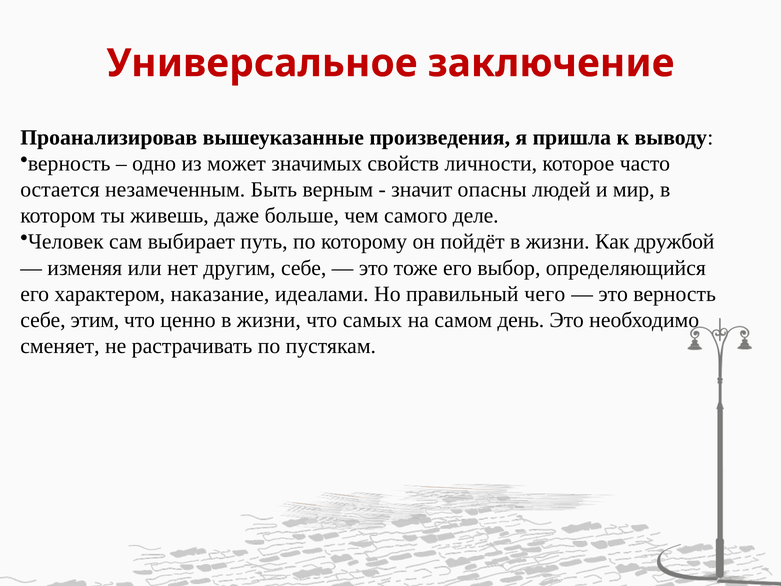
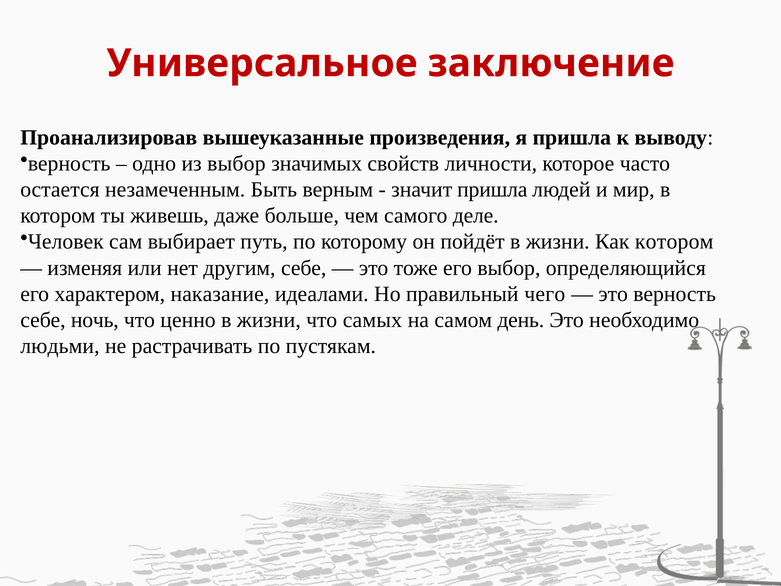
из может: может -> выбор (236, 164)
значит опасны: опасны -> пришла (492, 190)
Как дружбой: дружбой -> котором (674, 242)
этим: этим -> ночь (95, 320)
сменяет: сменяет -> людьми (60, 346)
